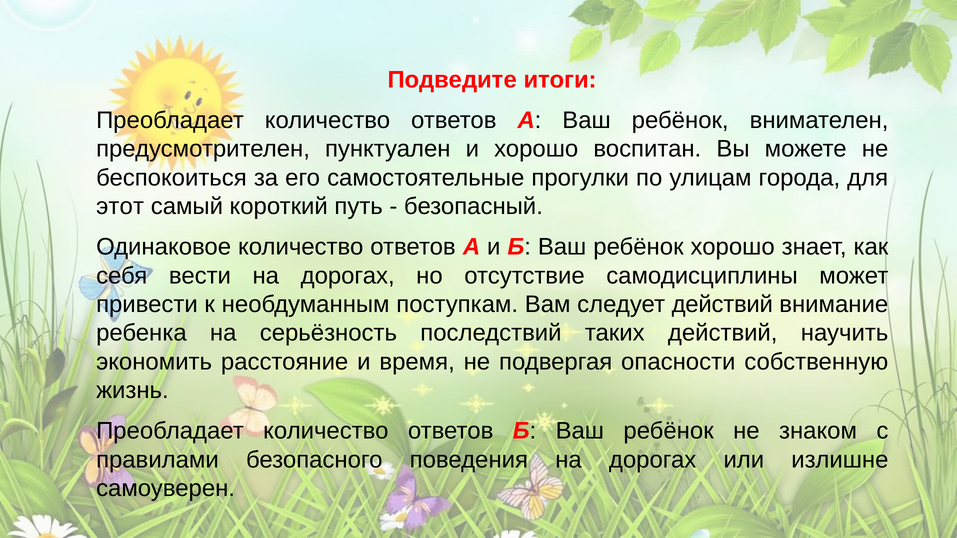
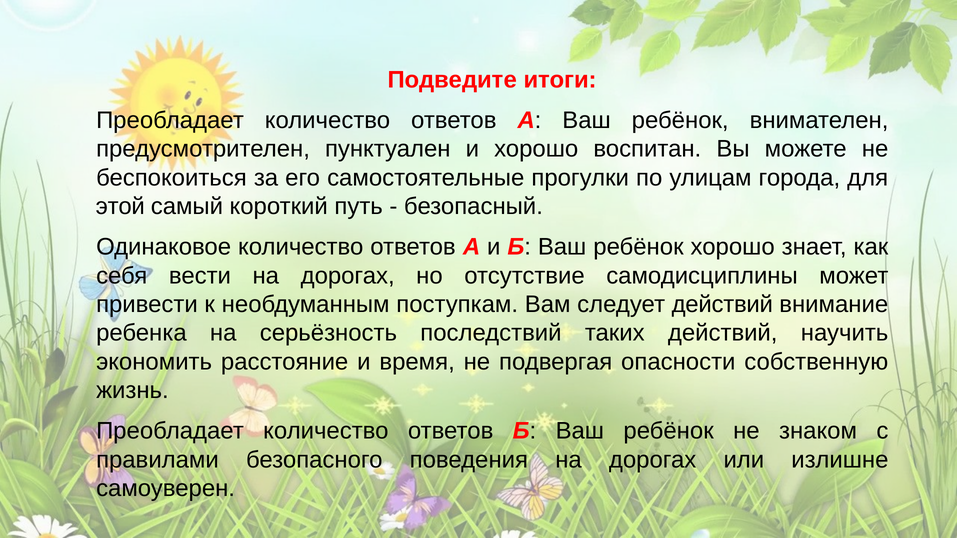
этот: этот -> этой (120, 206)
